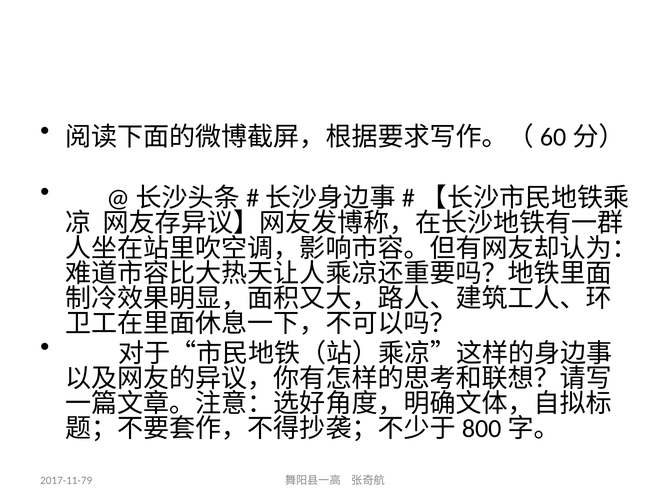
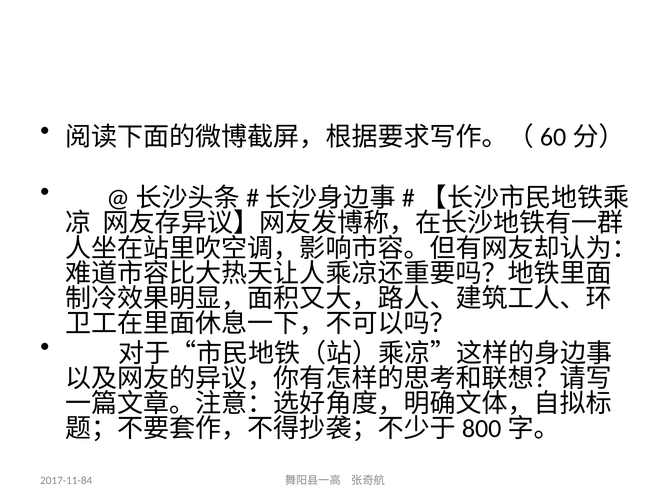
2017-11-79: 2017-11-79 -> 2017-11-84 (66, 480)
